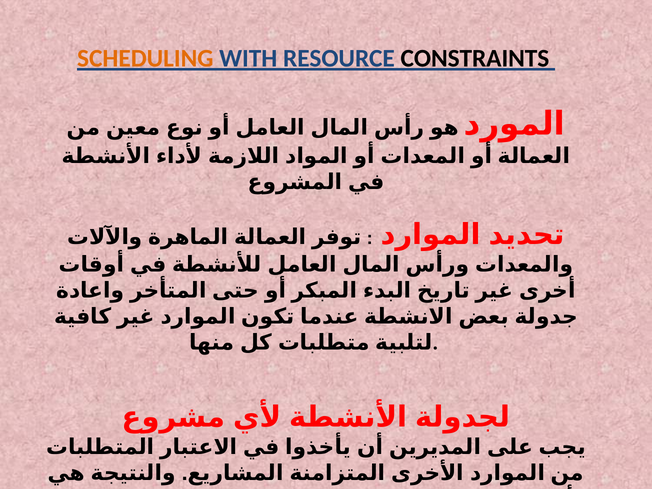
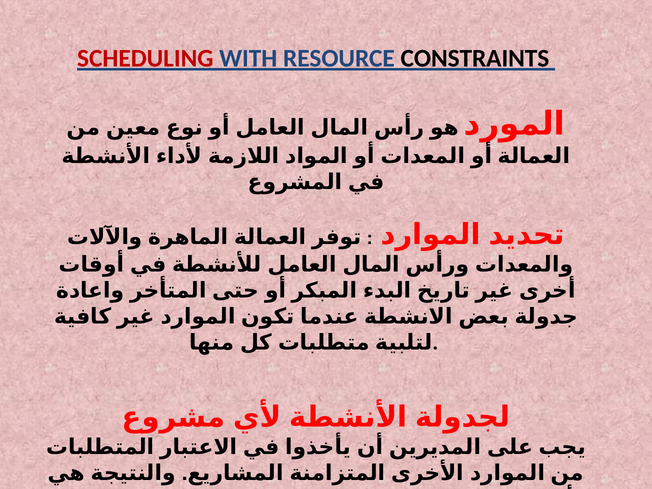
SCHEDULING colour: orange -> red (145, 58)
